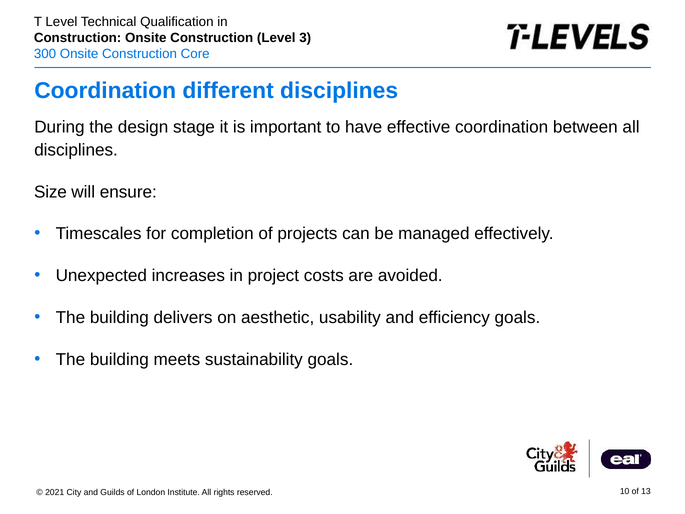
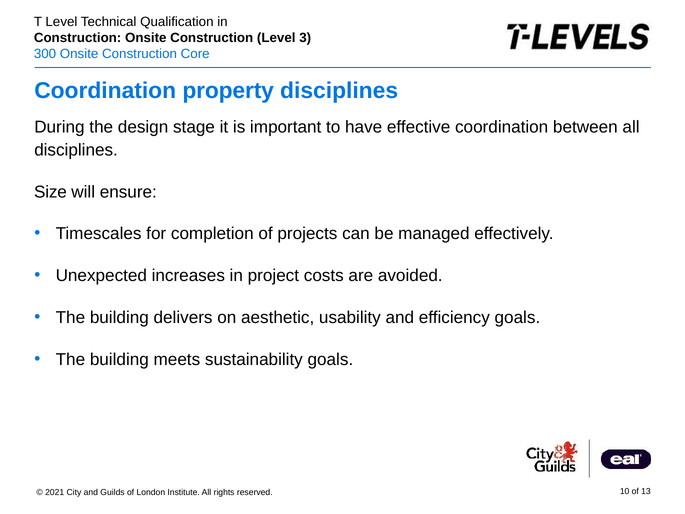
different: different -> property (228, 91)
